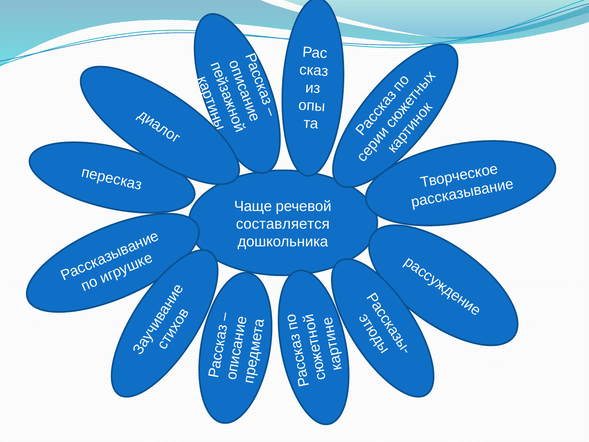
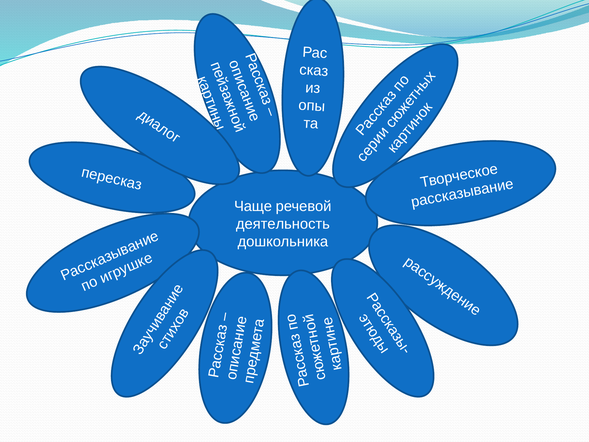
составляется: составляется -> деятельность (283, 224)
